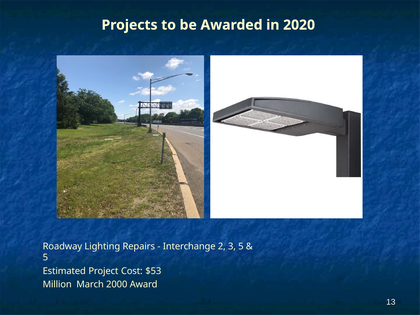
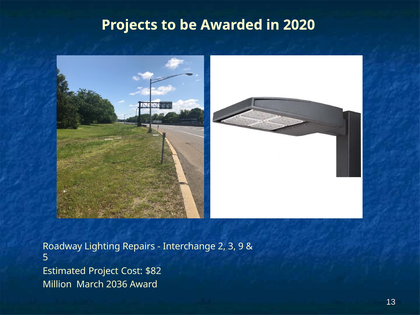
3 5: 5 -> 9 (241, 246)
$53: $53 -> $82 (153, 271)
2000: 2000 -> 2036 (117, 284)
